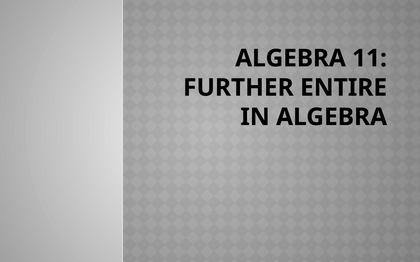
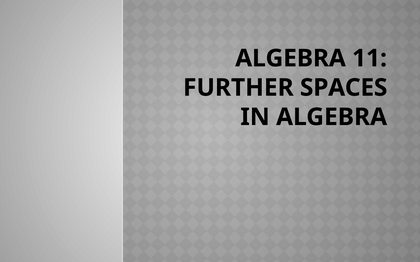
ENTIRE: ENTIRE -> SPACES (344, 88)
